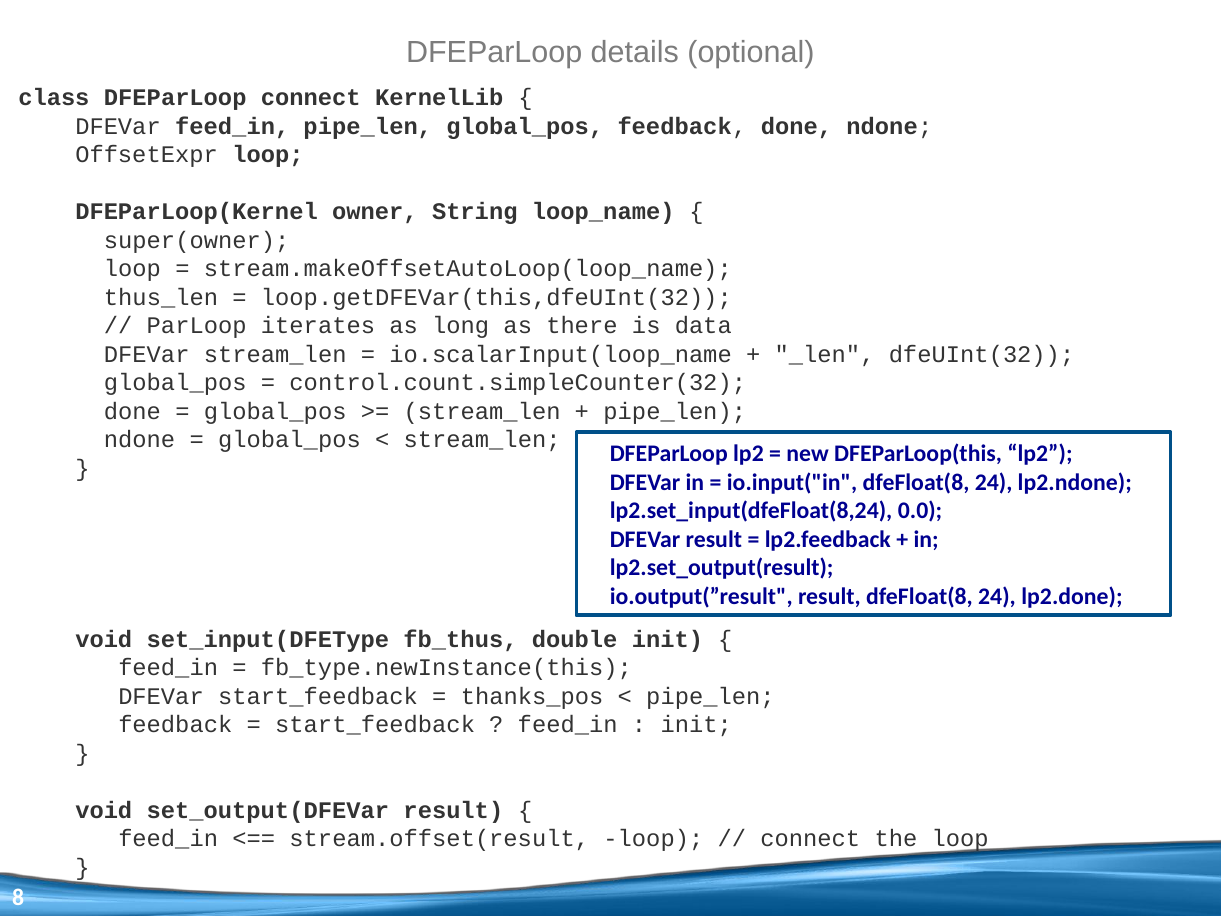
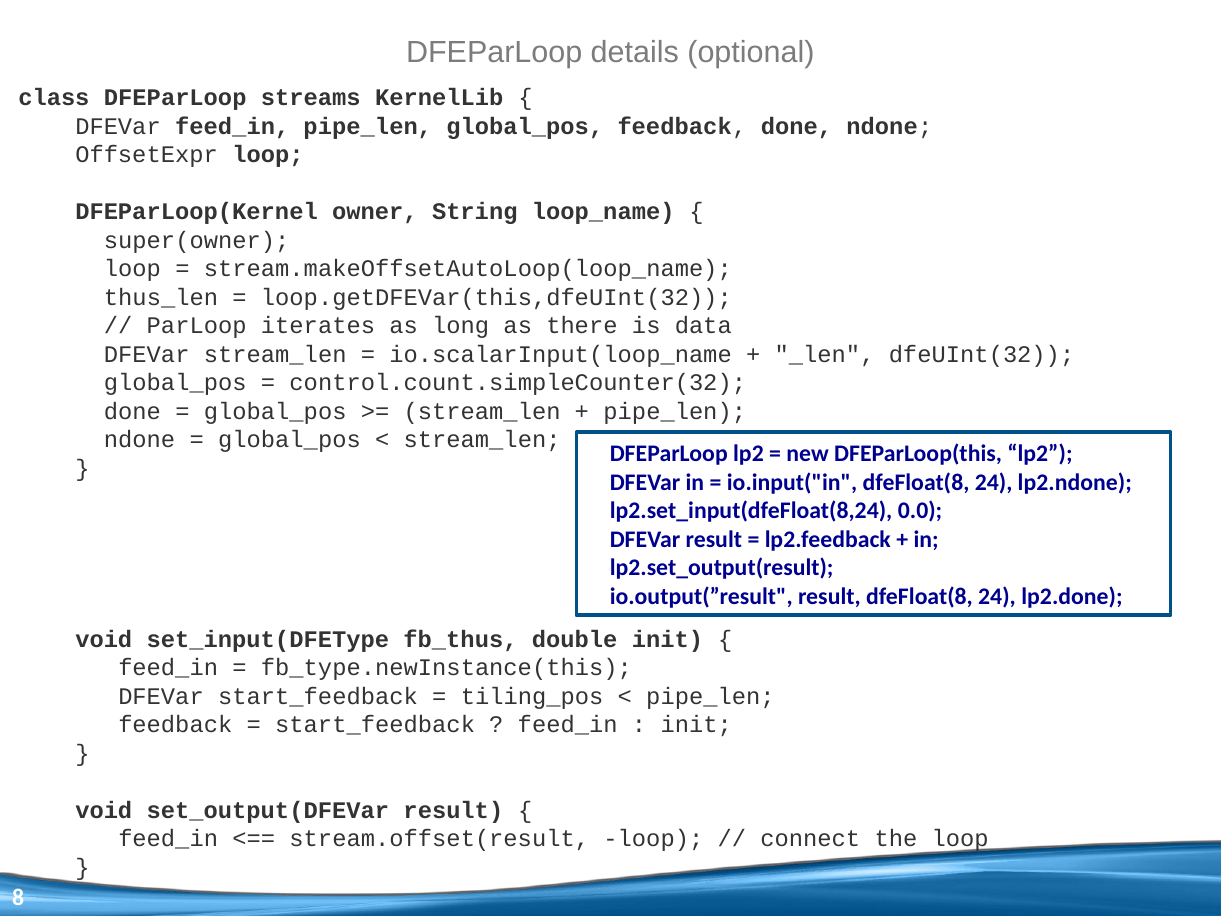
DFEParLoop connect: connect -> streams (311, 98)
thanks_pos: thanks_pos -> tiling_pos (532, 696)
